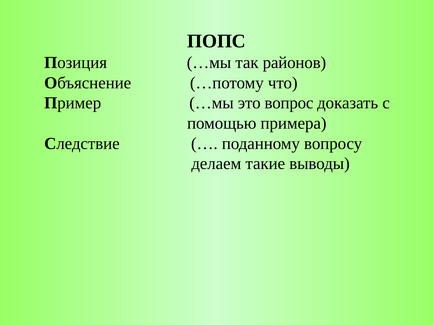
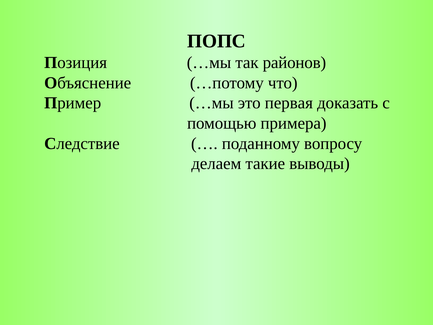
вопрос: вопрос -> первая (289, 103)
